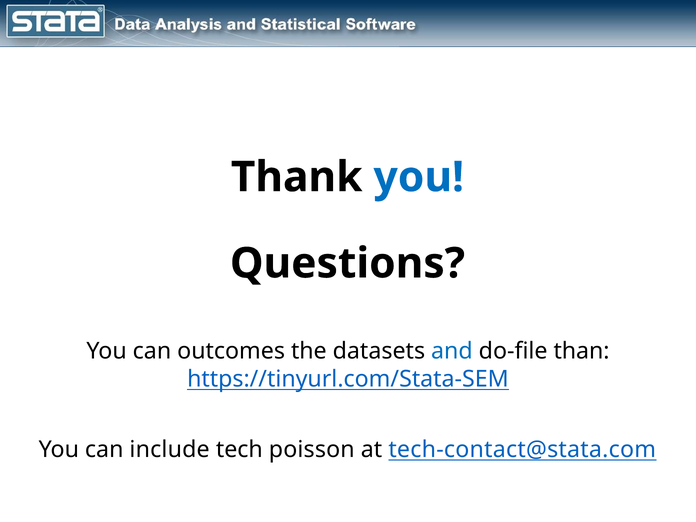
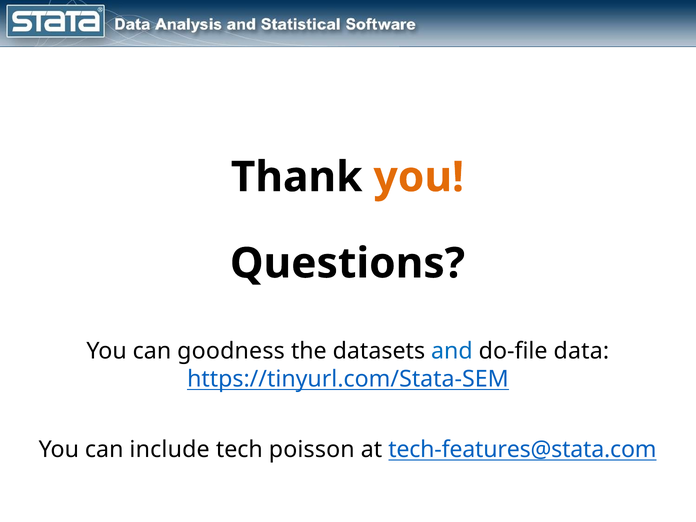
you colour: blue -> orange (419, 177)
outcomes: outcomes -> goodness (231, 351)
than: than -> data (581, 351)
tech-contact@stata.com: tech-contact@stata.com -> tech-features@stata.com (522, 449)
